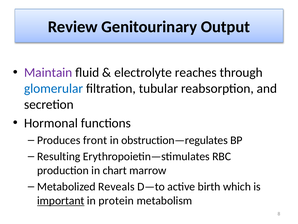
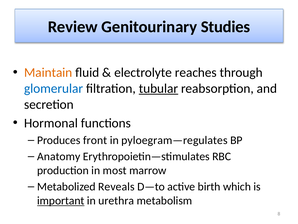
Output: Output -> Studies (225, 27)
Maintain colour: purple -> orange (48, 72)
tubular underline: none -> present (158, 88)
obstruction—regulates: obstruction—regulates -> pyloegram—regulates (174, 140)
Resulting: Resulting -> Anatomy (59, 156)
chart: chart -> most (115, 170)
protein: protein -> urethra (116, 200)
